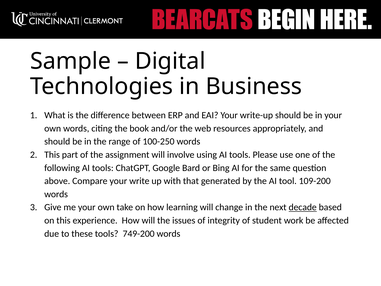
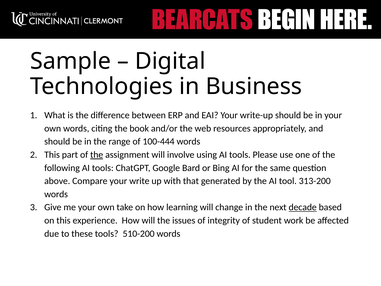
100-250: 100-250 -> 100-444 (159, 141)
the underline: none -> present (97, 155)
109-200: 109-200 -> 313-200 (315, 181)
749-200: 749-200 -> 510-200 (139, 233)
